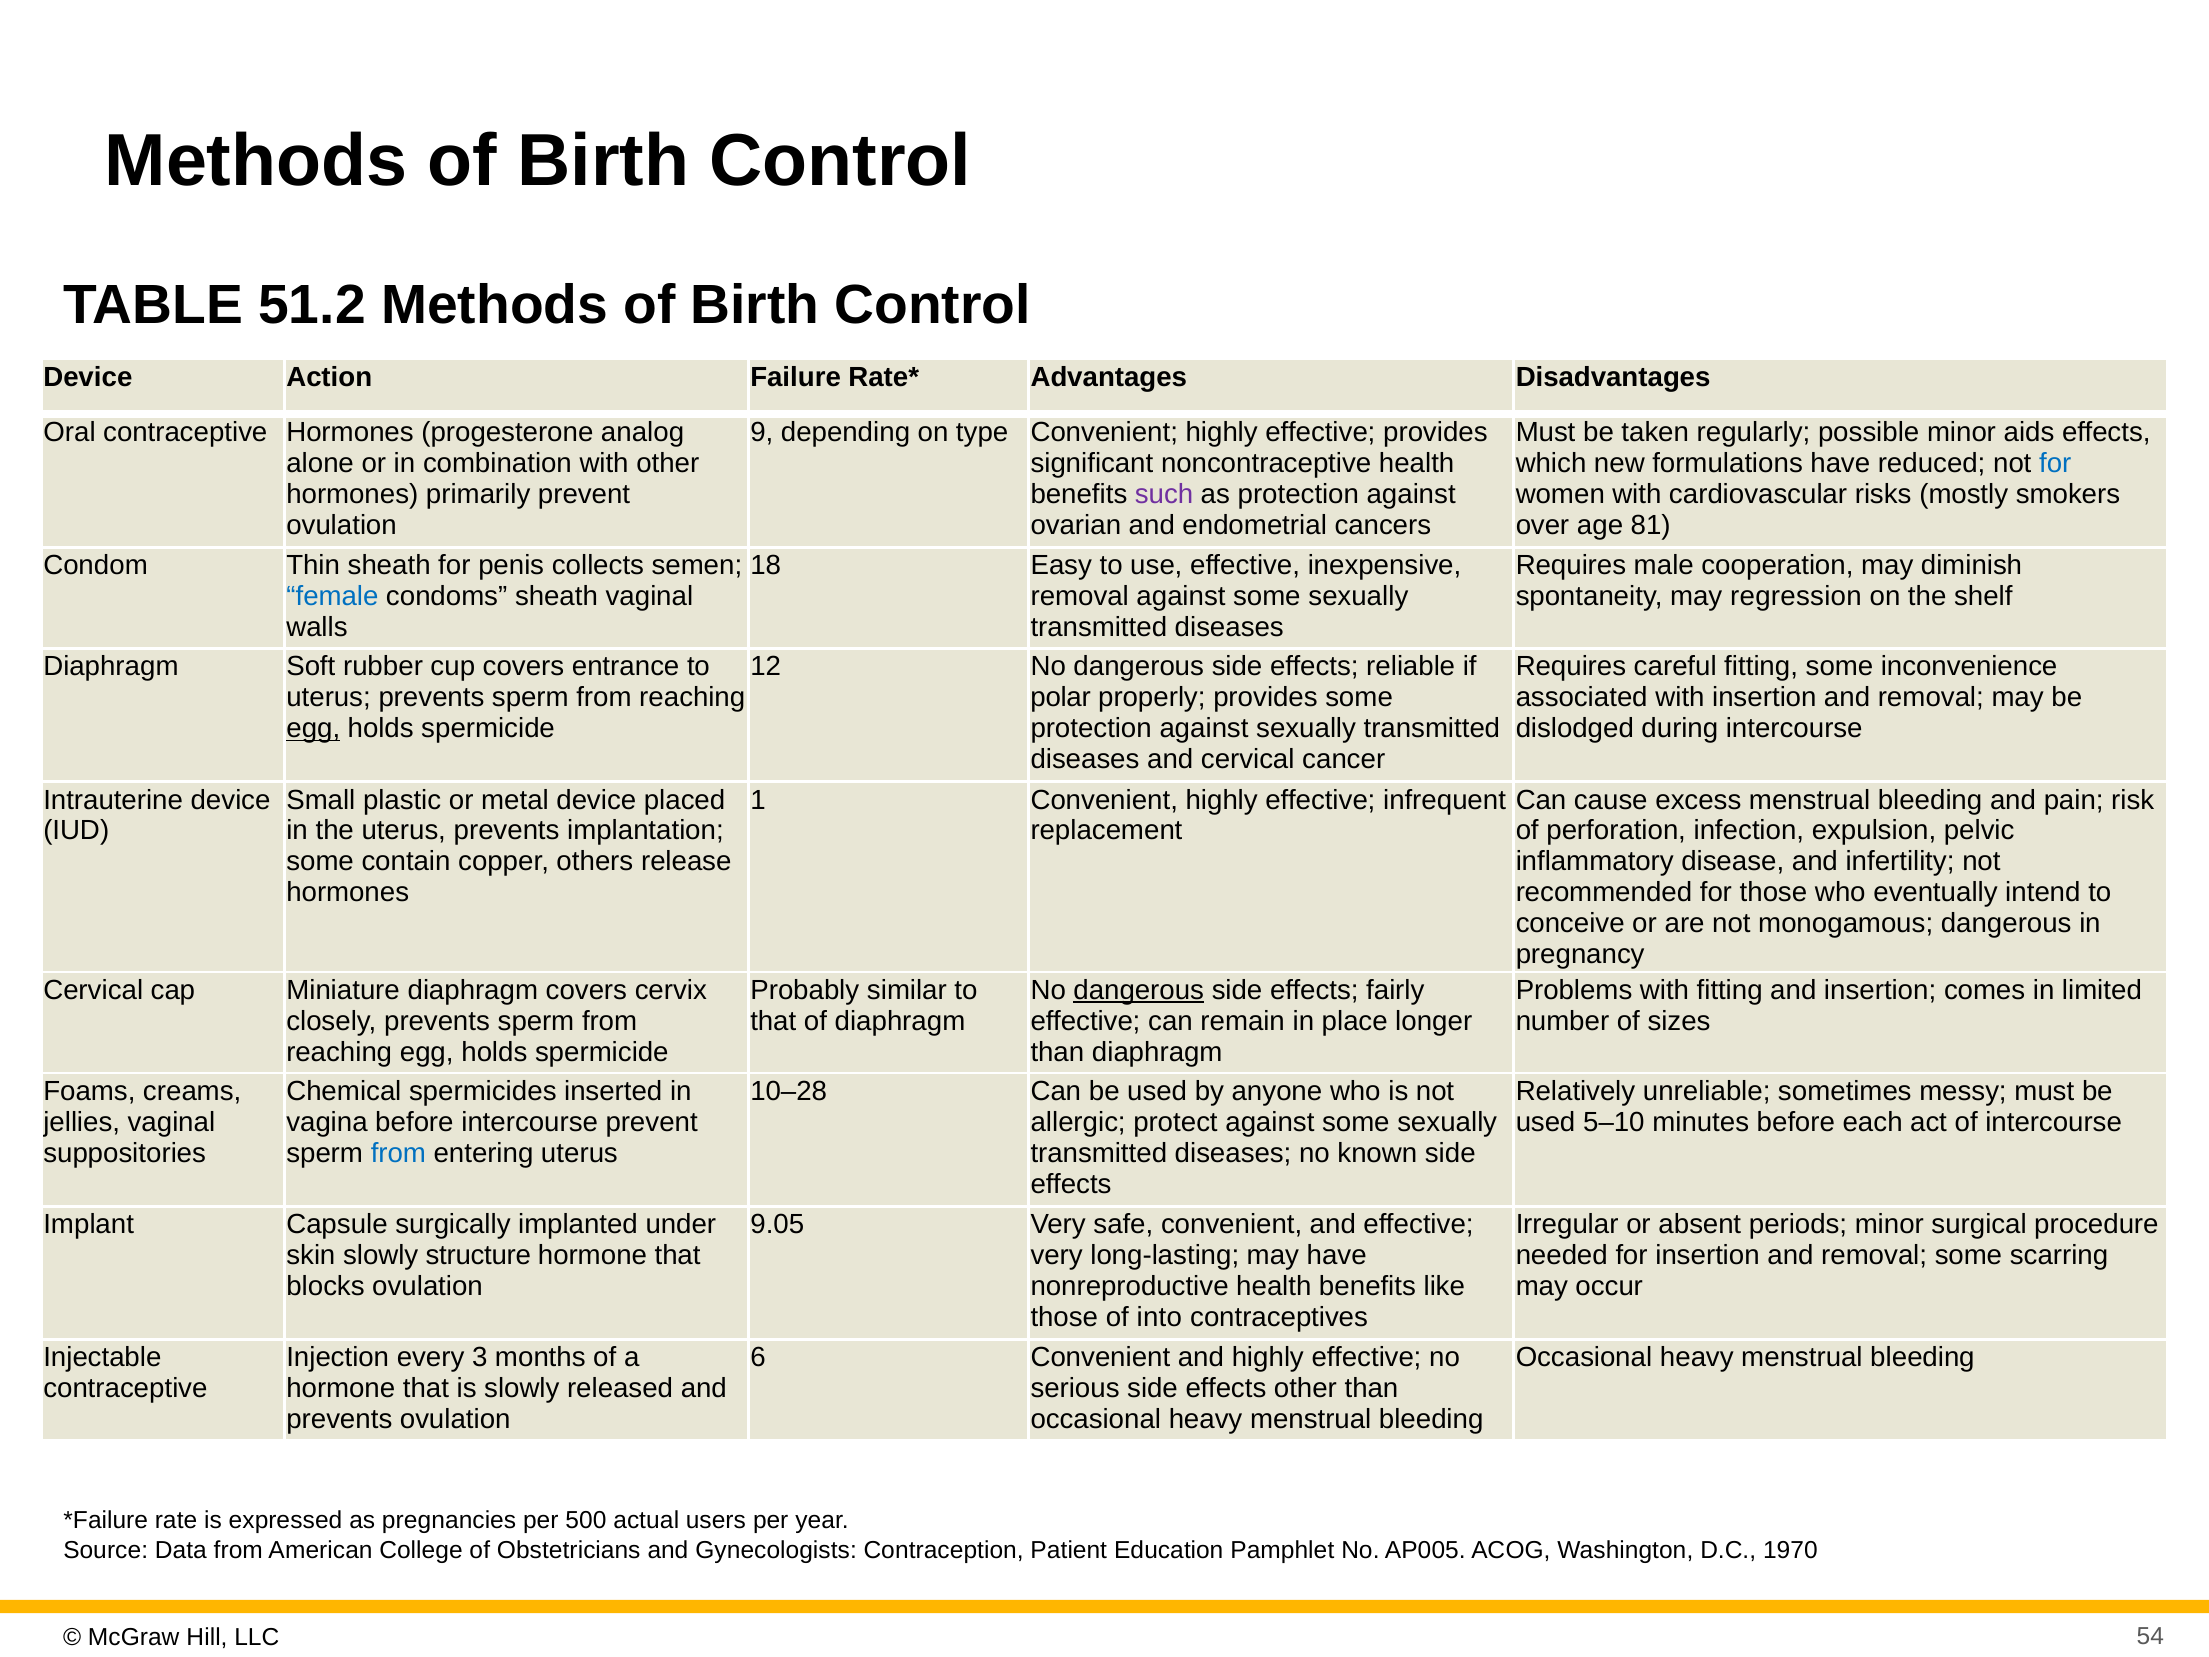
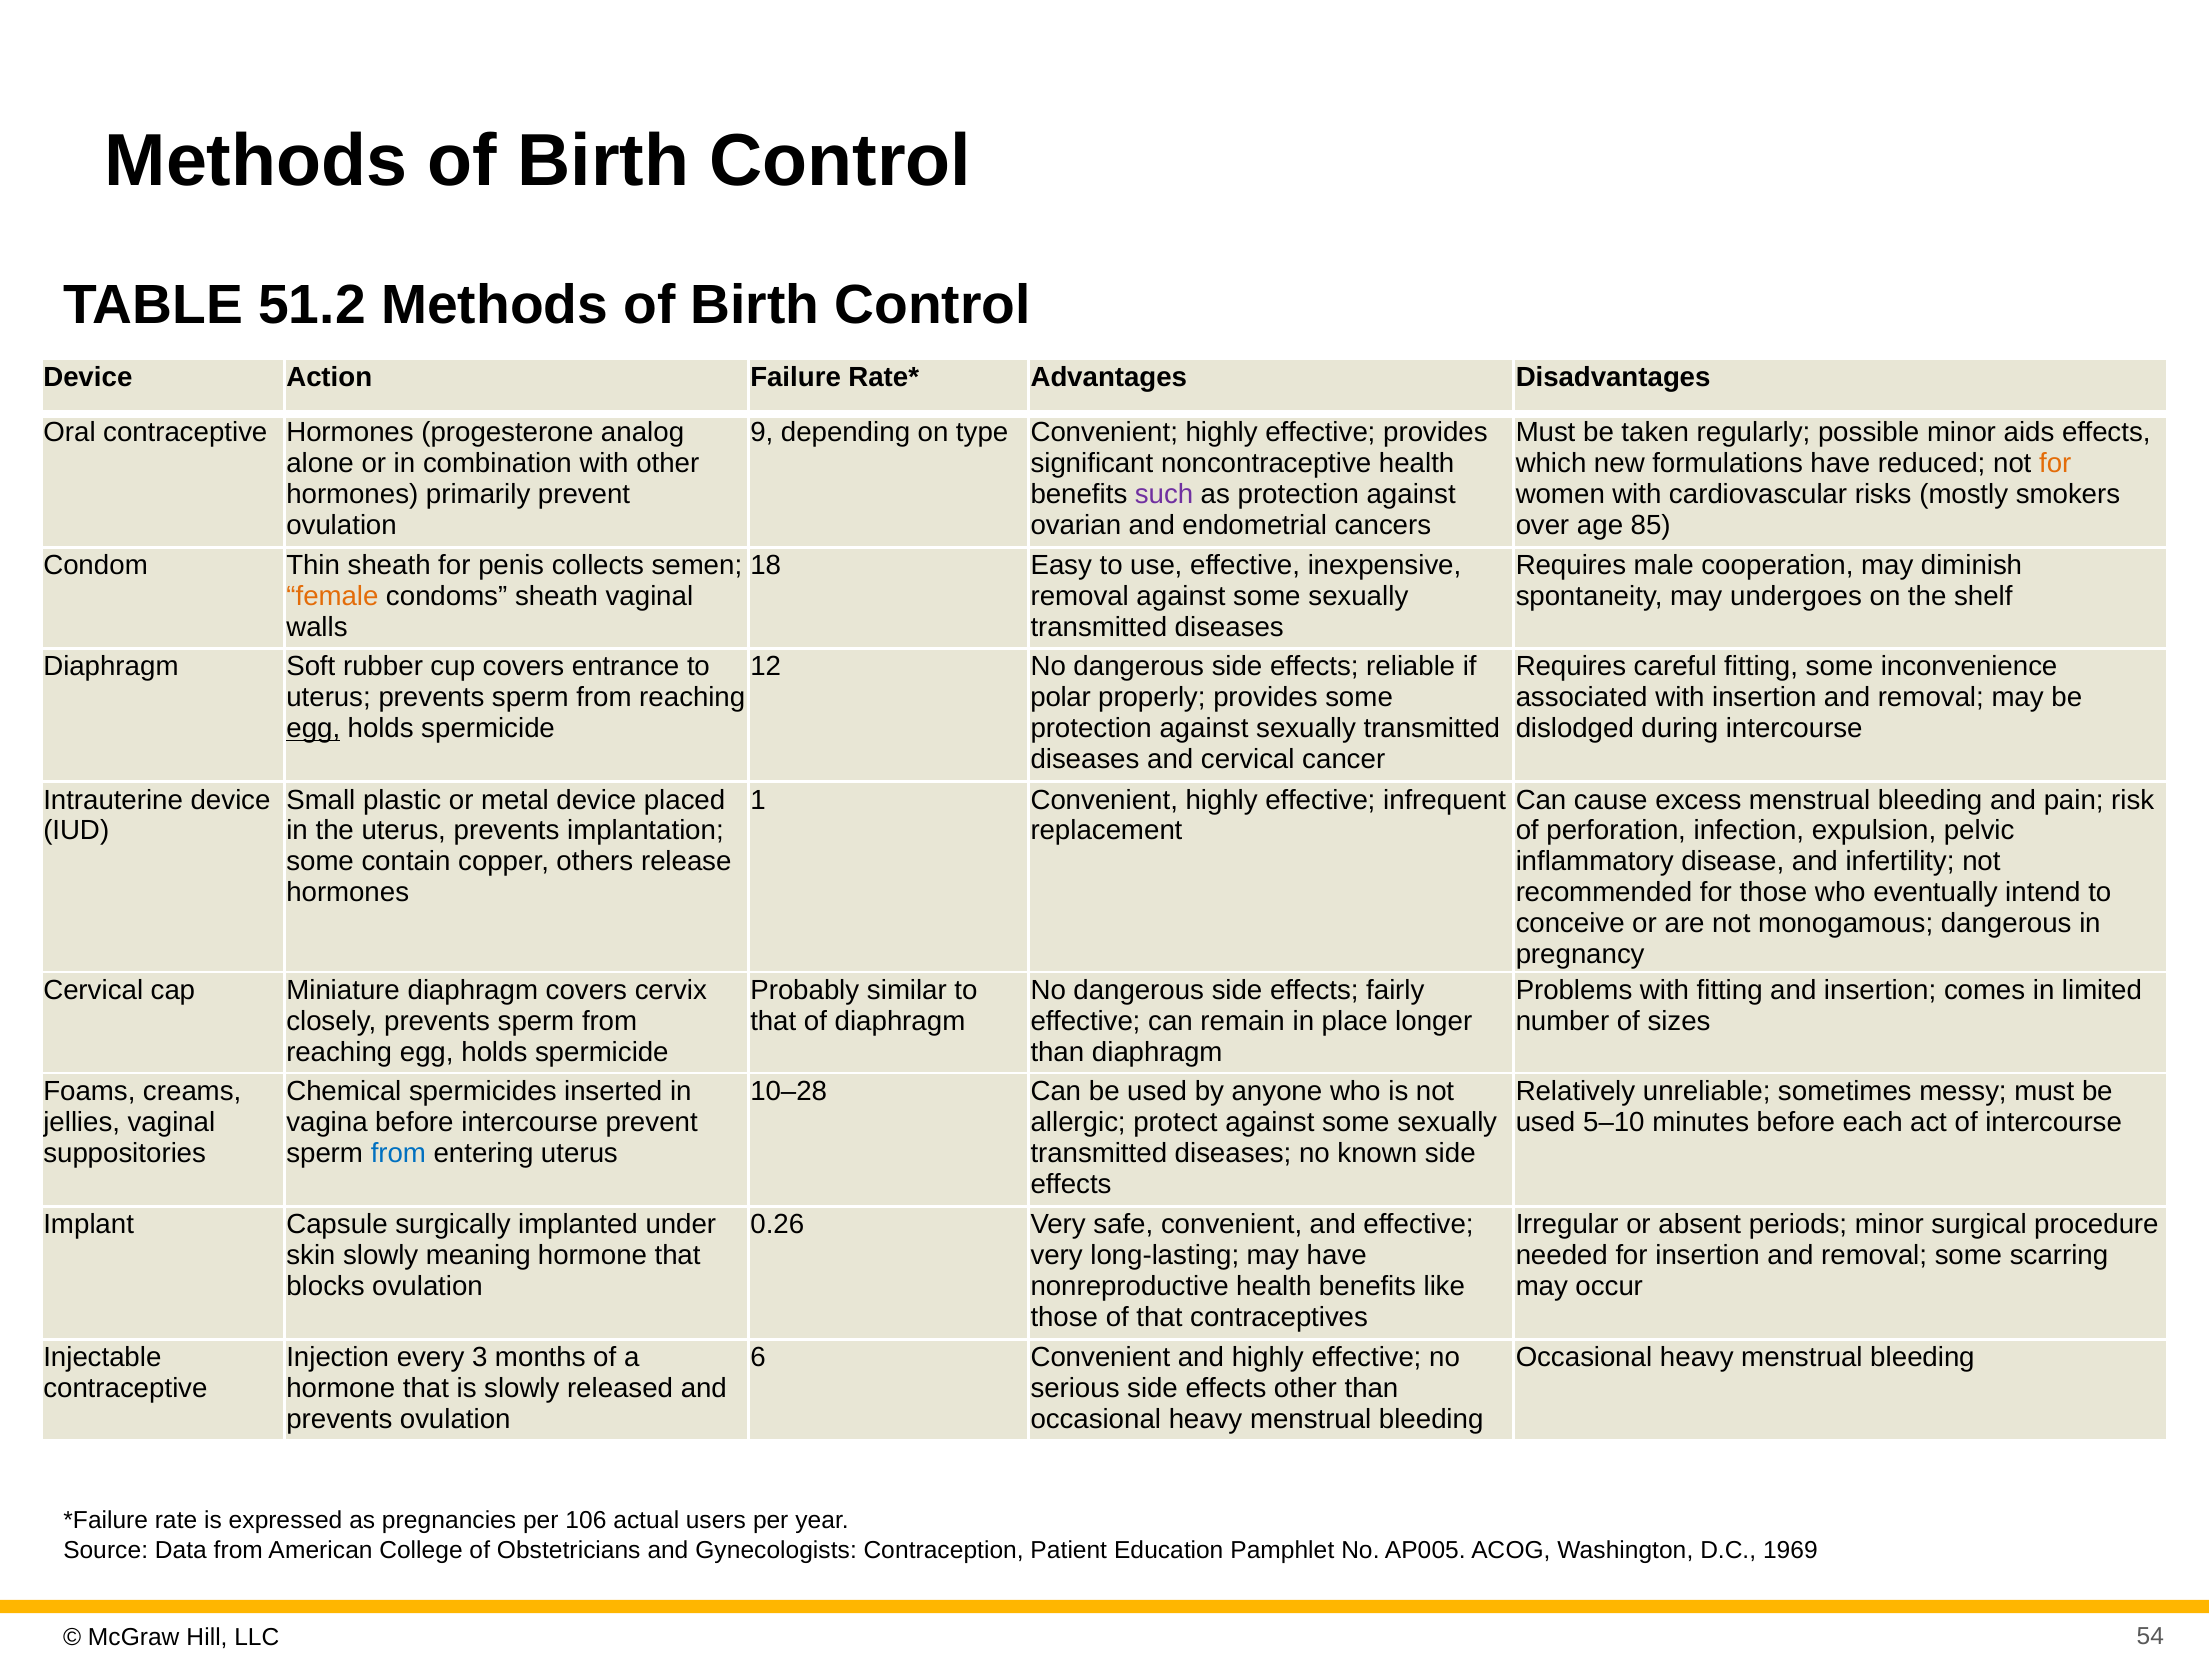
for colour: blue -> orange (2055, 463)
81: 81 -> 85 (1651, 525)
female colour: blue -> orange (332, 597)
regression: regression -> undergoes (1796, 597)
dangerous underline: present -> none (1139, 990)
9.05: 9.05 -> 0.26 (777, 1224)
structure: structure -> meaning (478, 1255)
of into: into -> that (1159, 1317)
500: 500 -> 106 (586, 1521)
1970: 1970 -> 1969 (1790, 1550)
